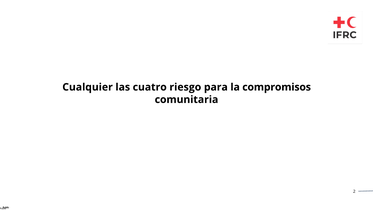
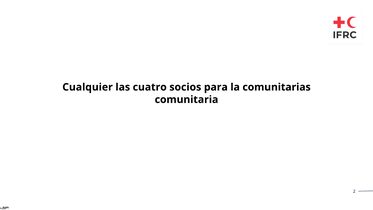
riesgo: riesgo -> socios (185, 87)
compromisos: compromisos -> comunitarias (277, 87)
